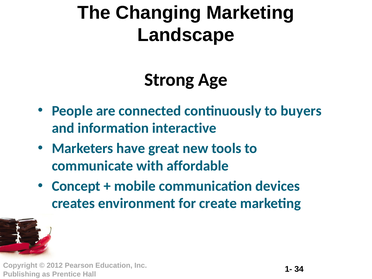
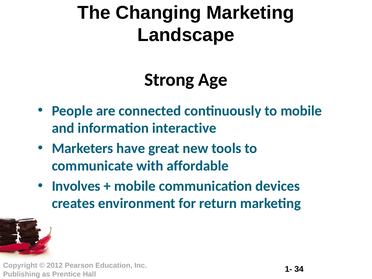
to buyers: buyers -> mobile (301, 111)
Concept: Concept -> Involves (76, 186)
create: create -> return (218, 203)
